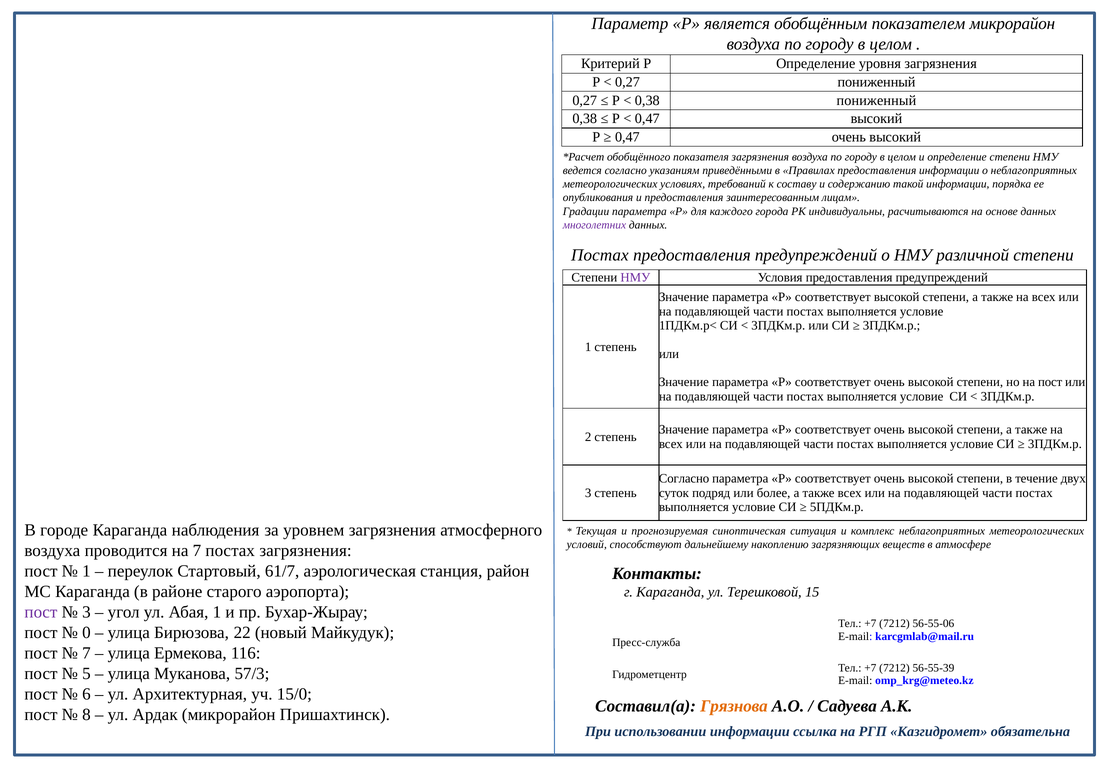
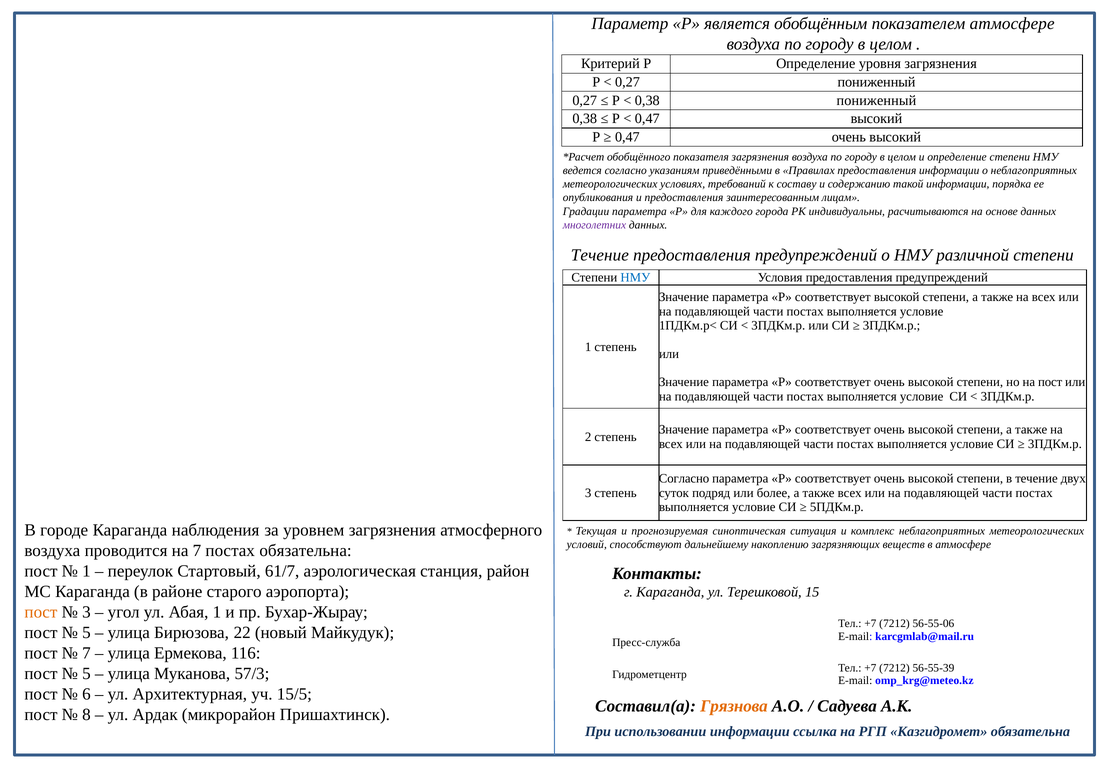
показателем микрорайон: микрорайон -> атмосфере (1012, 24)
Постах: Постах -> Течение (600, 255)
НМУ colour: purple -> blue (635, 277)
постах загрязнения: загрязнения -> обязательна (306, 550)
пост colour: purple -> orange (41, 612)
0: 0 -> 5 (86, 632)
15/0: 15/0 -> 15/5 (294, 694)
